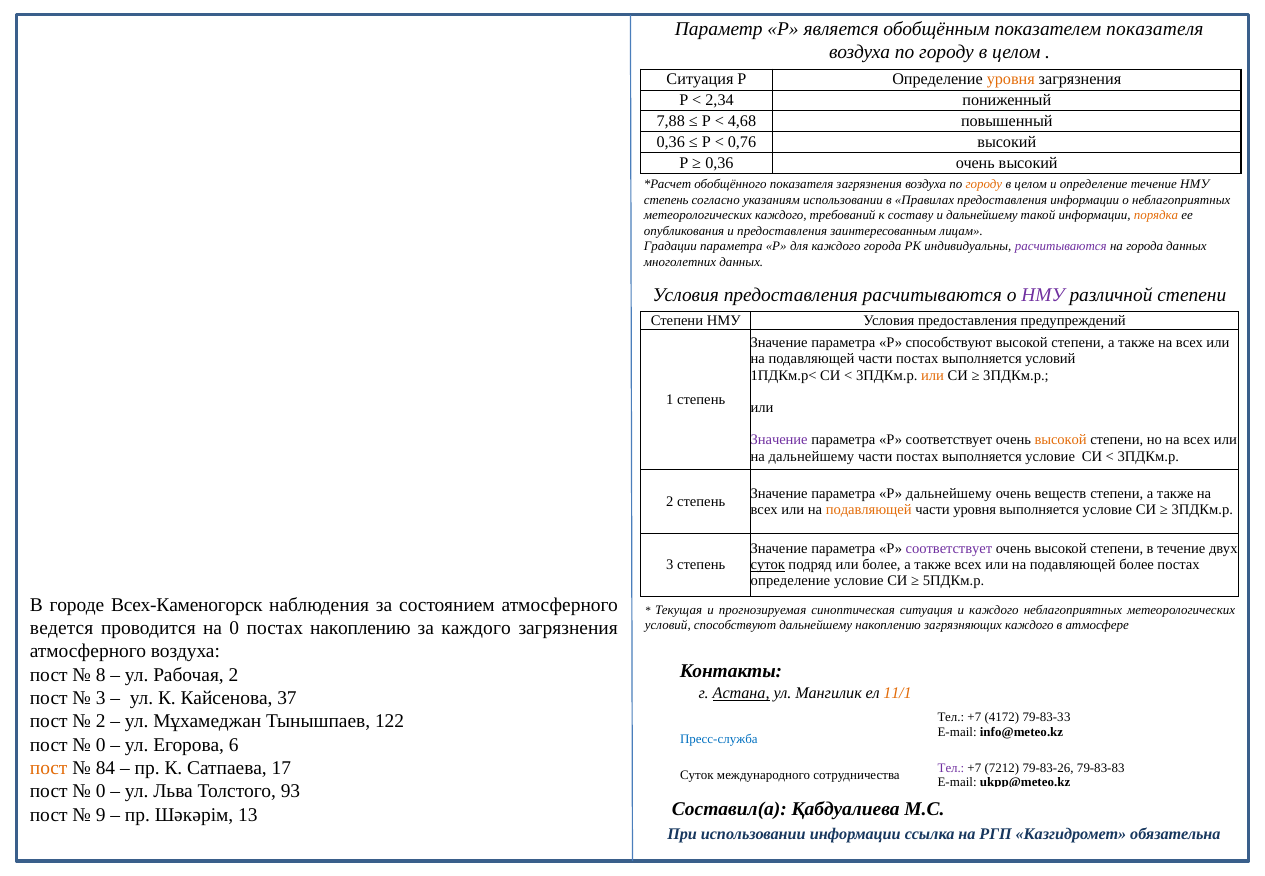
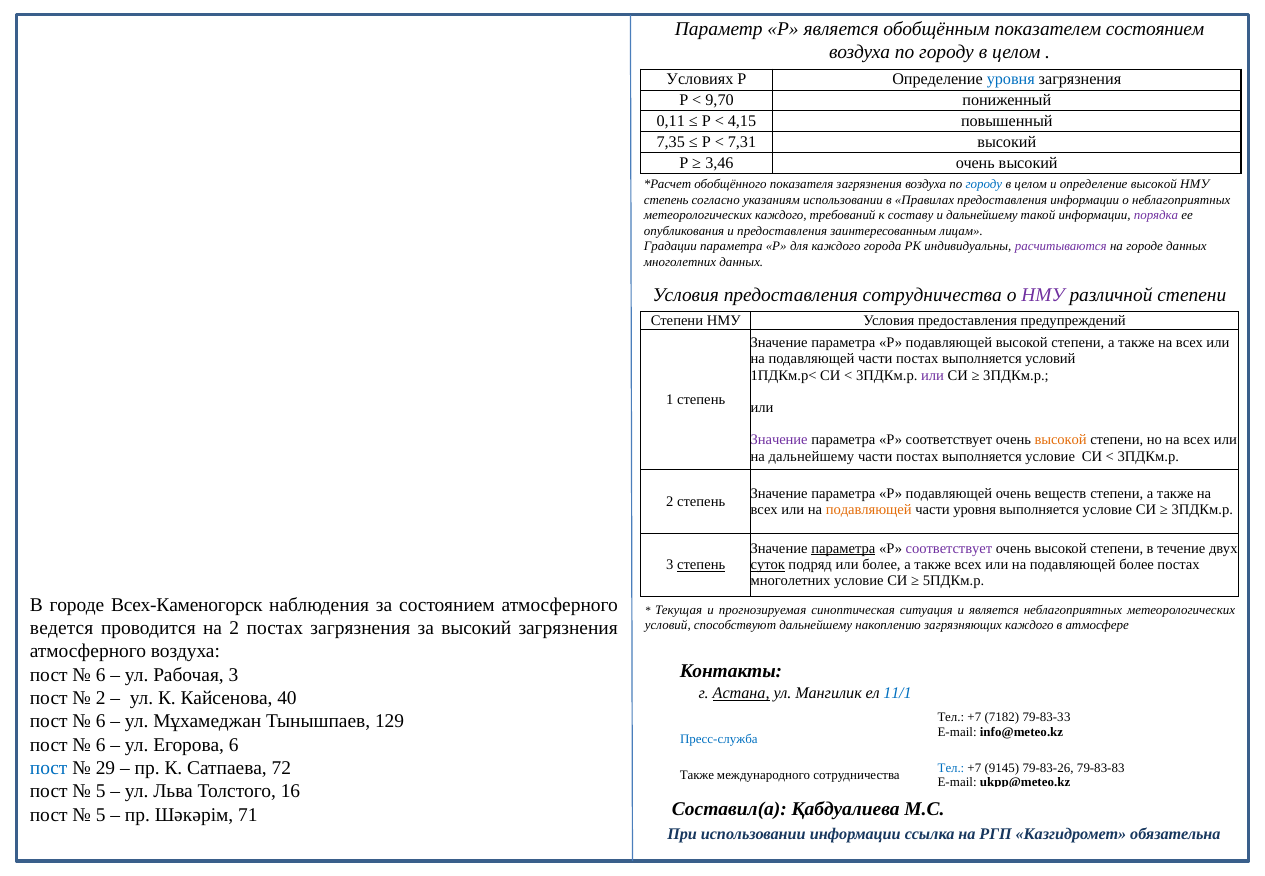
показателем показателя: показателя -> состоянием (1155, 29)
Ситуация: Ситуация -> Условиях (700, 79)
уровня colour: orange -> blue (1011, 79)
2,34: 2,34 -> 9,70 (720, 100)
7,88: 7,88 -> 0,11 (671, 121)
4,68: 4,68 -> 4,15 (742, 121)
0,36: 0,36 -> 7,35 (671, 142)
0,76: 0,76 -> 7,31 (742, 142)
0,36: 0,36 -> 3,46 (719, 163)
городу colour: orange -> blue (984, 184)
определение течение: течение -> высокой (1154, 184)
порядка colour: orange -> purple (1156, 215)
на города: города -> городе (1145, 246)
предоставления расчитываются: расчитываются -> сотрудничества (932, 295)
способствуют: способствуют -> подавляющей (949, 343)
или colour: orange -> purple (933, 375)
дальнейшему: дальнейшему -> подавляющей (949, 493)
параметра underline: none -> present (843, 548)
степень underline: none -> present (701, 565)
определение: определение -> многолетних (791, 581)
и каждого: каждого -> является (994, 610)
на 0: 0 -> 2 (234, 628)
постах накоплению: накоплению -> загрязнения (360, 628)
за каждого: каждого -> высокий (476, 628)
8: 8 -> 6 (101, 675)
Рабочая 2: 2 -> 3 (234, 675)
11/1 colour: orange -> blue (897, 693)
3: 3 -> 2 (101, 698)
37: 37 -> 40 (287, 698)
4172: 4172 -> 7182 (1002, 717)
2: 2 -> 6 (101, 721)
122: 122 -> 129 (390, 721)
0: 0 -> 6 (101, 745)
пост colour: orange -> blue (49, 768)
84: 84 -> 29 (105, 768)
17: 17 -> 72 (281, 768)
Тел colour: purple -> blue (951, 768)
7212: 7212 -> 9145 (1002, 768)
Суток: Суток -> Также (697, 775)
0: 0 -> 5 (101, 791)
93: 93 -> 16 (290, 791)
9: 9 -> 5 (101, 815)
13: 13 -> 71 (248, 815)
